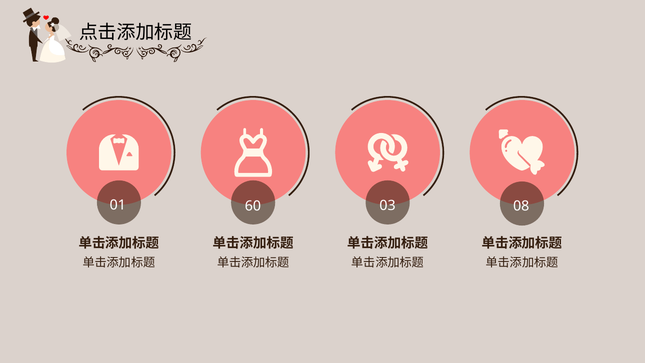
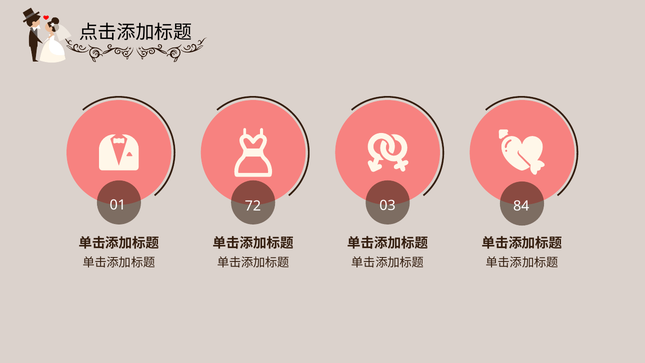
60: 60 -> 72 (253, 206)
08: 08 -> 84 (521, 206)
